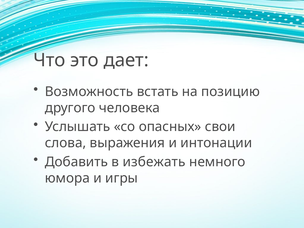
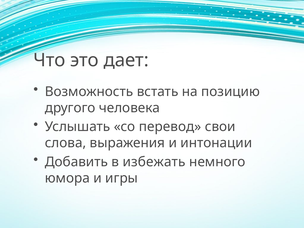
опасных: опасных -> перевод (170, 127)
